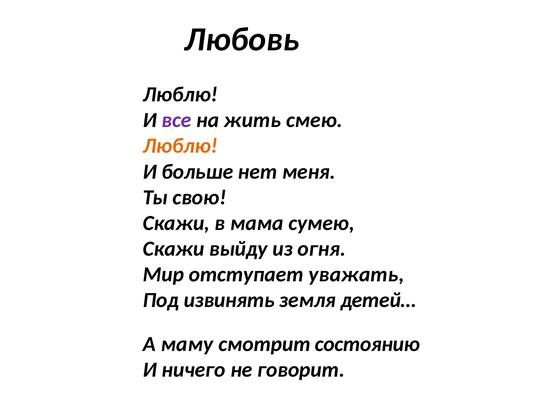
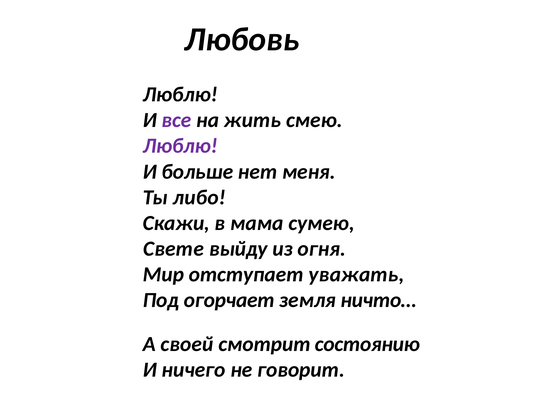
Люблю colour: orange -> purple (180, 146)
свою: свою -> либо (199, 197)
Скажи: Скажи -> Свете (174, 248)
извинять: извинять -> огорчает (229, 300)
детей…: детей… -> ничто… (378, 300)
маму: маму -> своей (187, 344)
